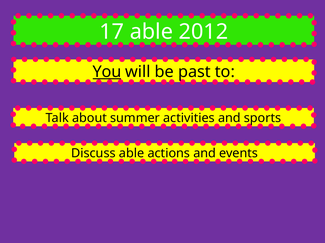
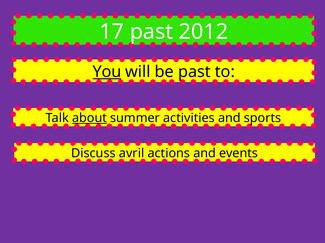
17 able: able -> past (151, 32)
about underline: none -> present (89, 118)
Discuss able: able -> avril (132, 154)
